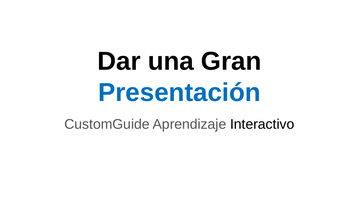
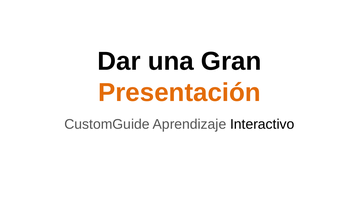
Presentación colour: blue -> orange (179, 92)
